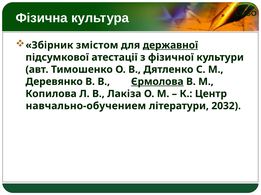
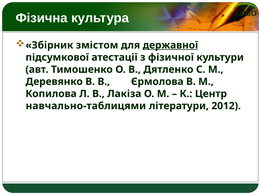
Єрмолова underline: present -> none (157, 82)
навчально-обучением: навчально-обучением -> навчально-таблицями (86, 106)
2032: 2032 -> 2012 (226, 106)
